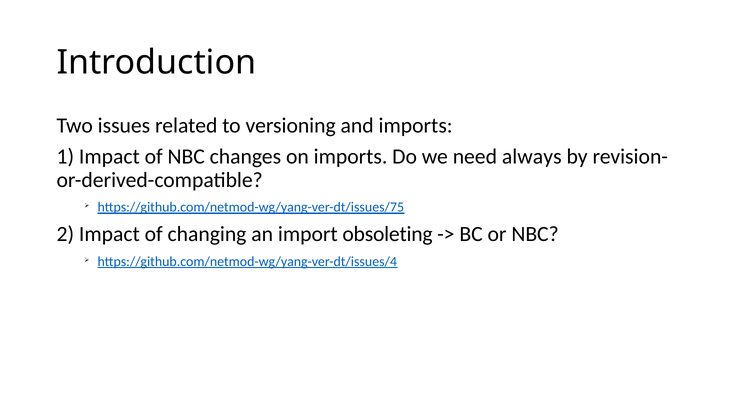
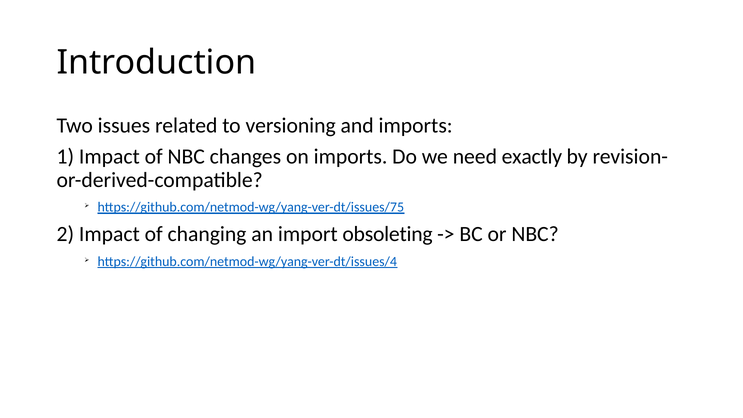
always: always -> exactly (532, 157)
